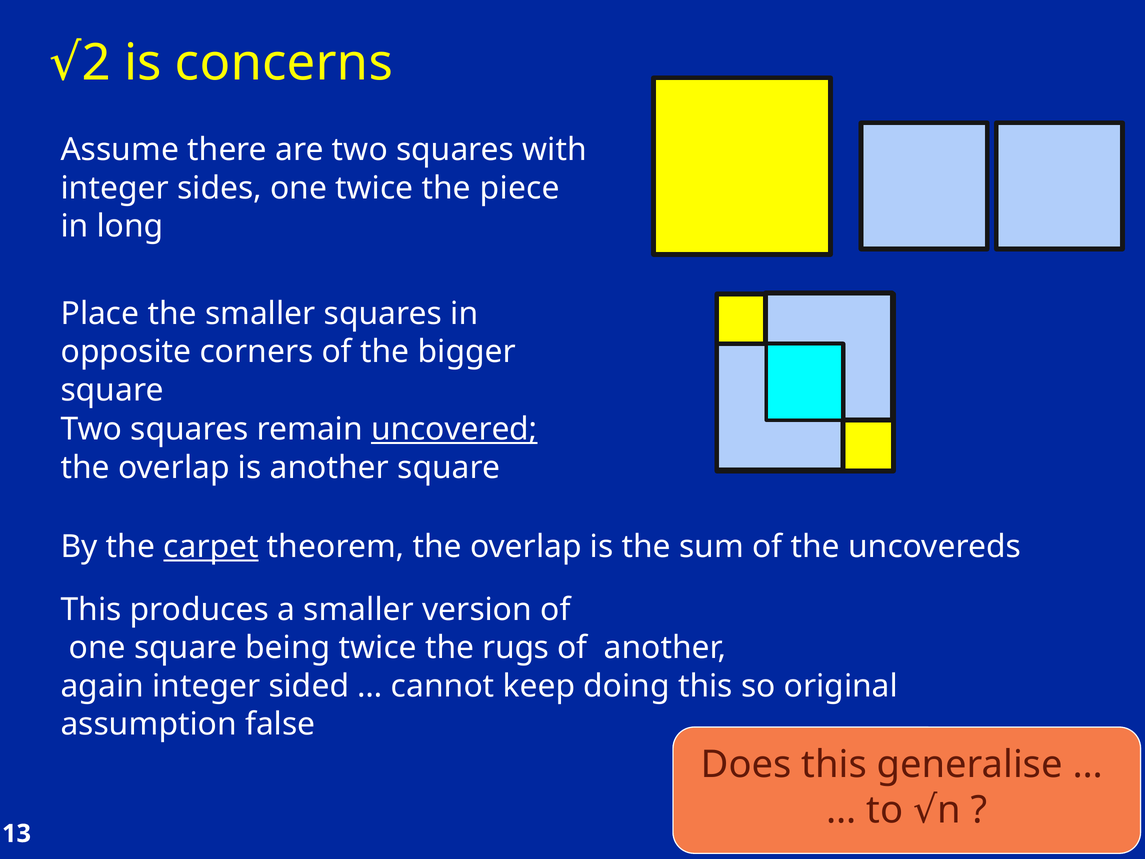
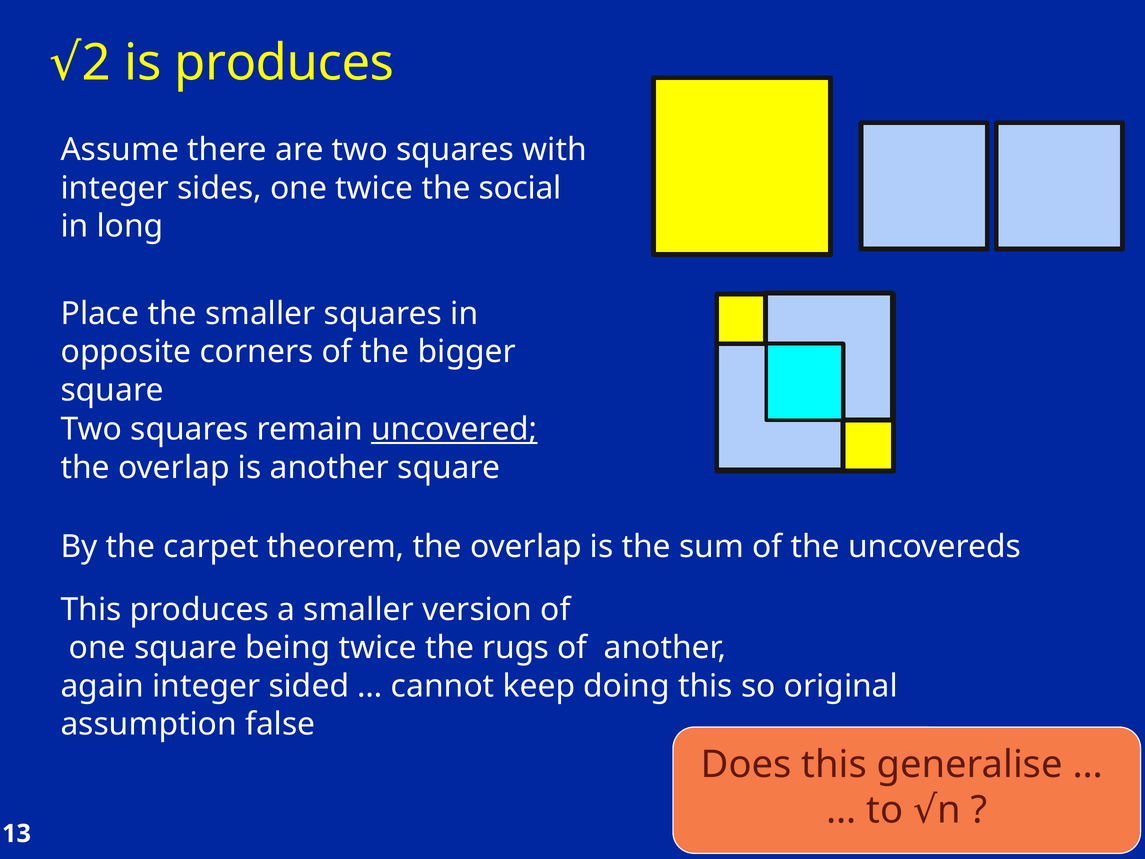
is concerns: concerns -> produces (284, 63)
piece: piece -> social (520, 188)
carpet underline: present -> none (211, 547)
